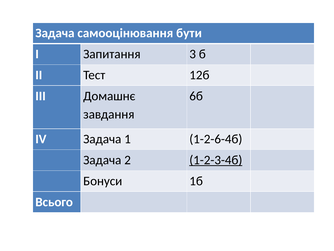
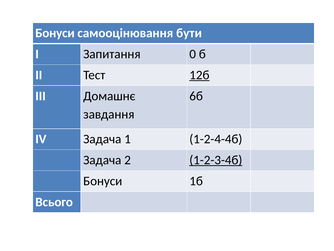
Задача: Задача -> Бонуси (55, 33)
3: 3 -> 0 (193, 54)
12б underline: none -> present (199, 75)
1-2-6-4б: 1-2-6-4б -> 1-2-4-4б (216, 139)
